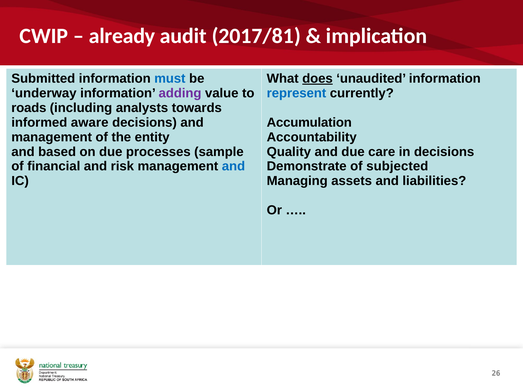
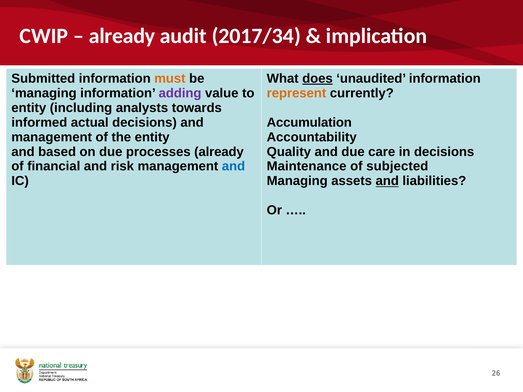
2017/81: 2017/81 -> 2017/34 (256, 36)
must colour: blue -> orange (170, 79)
underway: underway -> managing (44, 93)
represent colour: blue -> orange (296, 93)
roads: roads -> entity (29, 108)
aware: aware -> actual (90, 123)
processes sample: sample -> already (219, 152)
Demonstrate: Demonstrate -> Maintenance (307, 166)
and underline: none -> present (387, 181)
